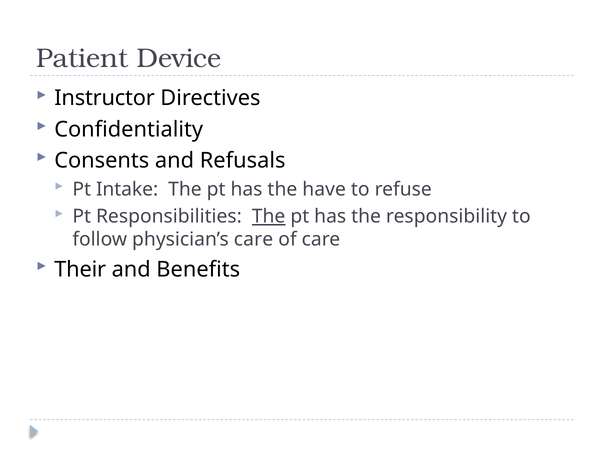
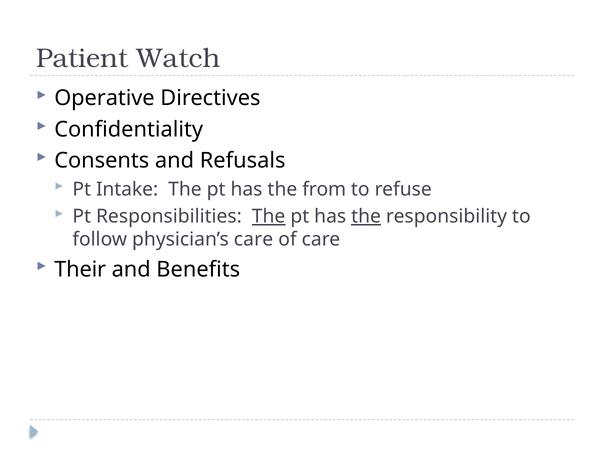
Device: Device -> Watch (179, 58)
Instructor: Instructor -> Operative (104, 98)
have: have -> from (324, 189)
the underline: none -> present (366, 216)
